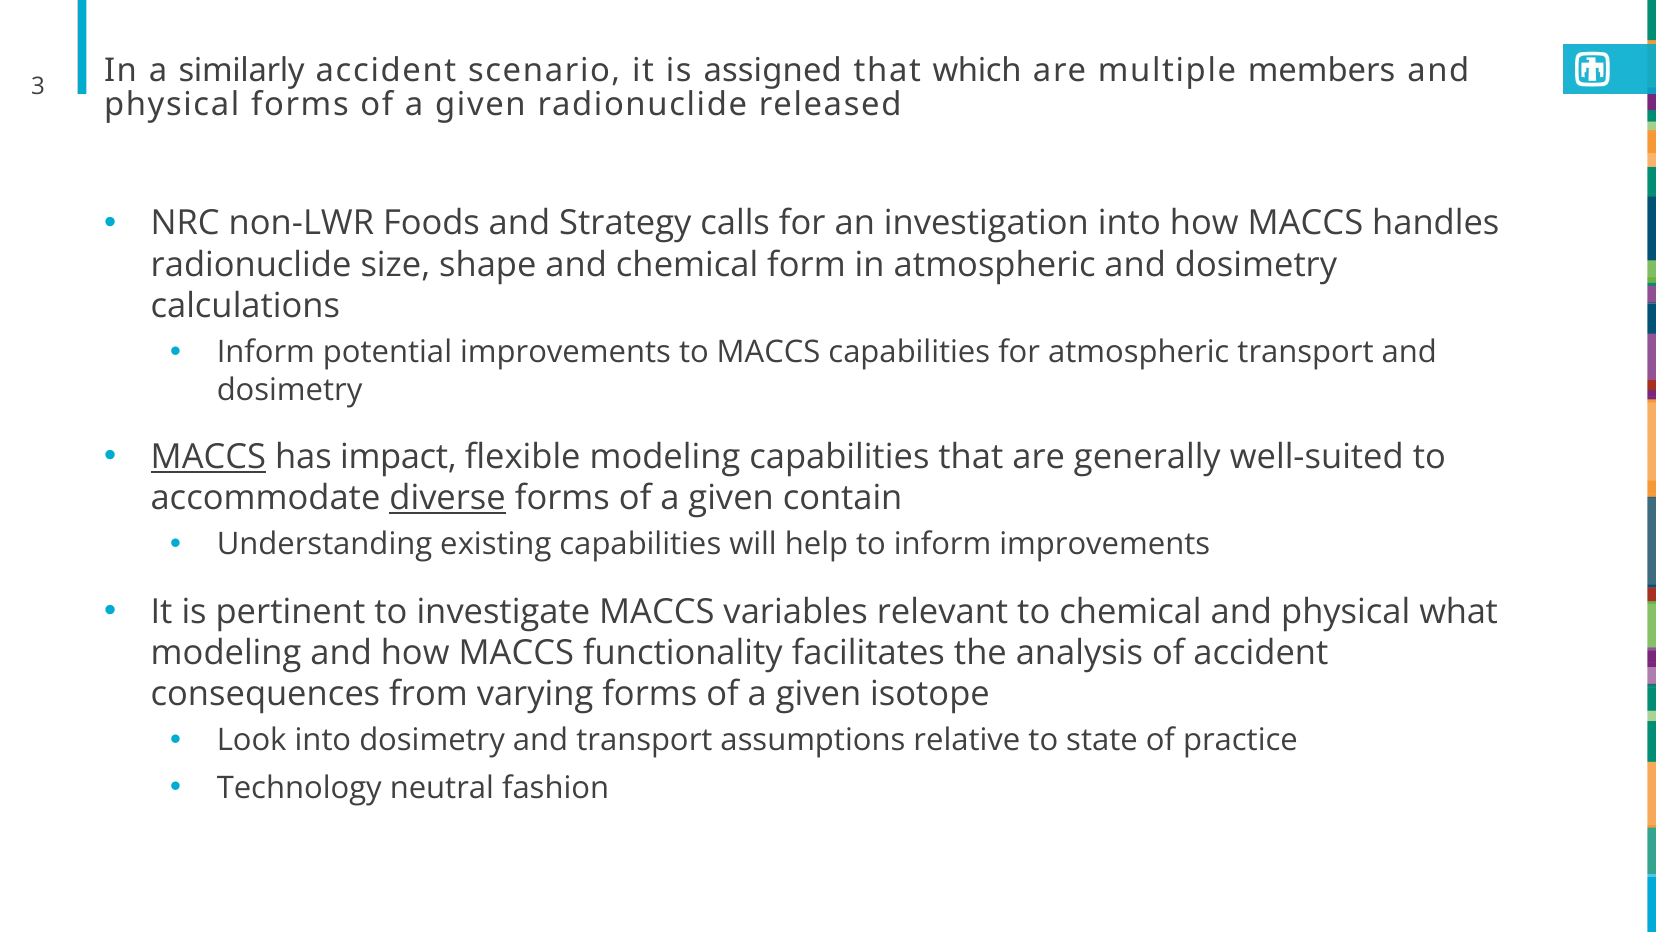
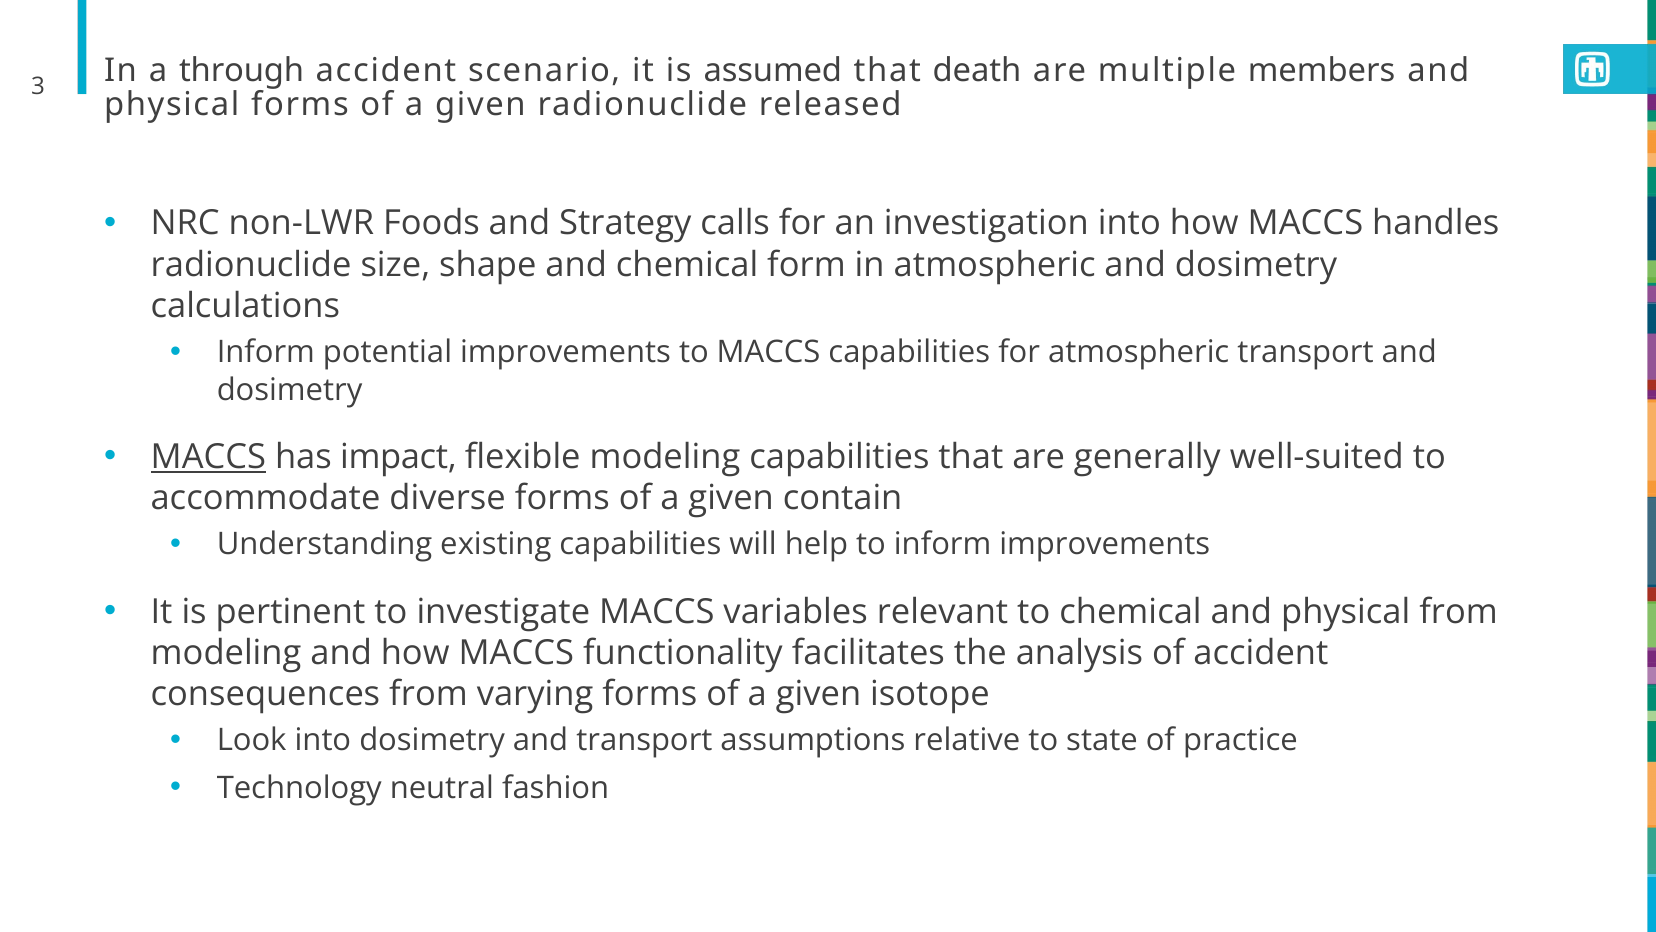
similarly: similarly -> through (242, 71)
assigned: assigned -> assumed (773, 71)
which: which -> death (977, 71)
diverse underline: present -> none (448, 498)
physical what: what -> from (1459, 611)
